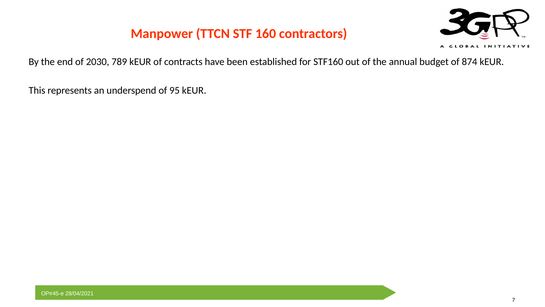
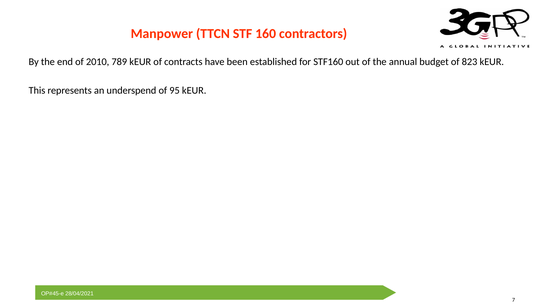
2030: 2030 -> 2010 (98, 62)
874: 874 -> 823 (470, 62)
